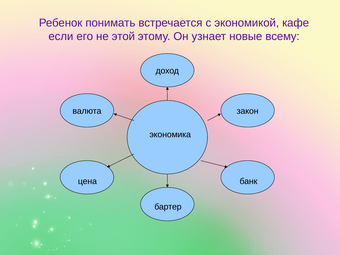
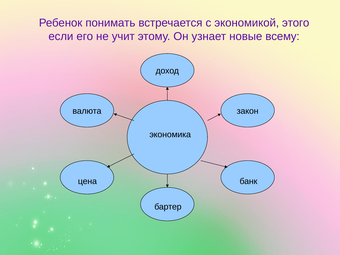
кафе: кафе -> этого (296, 23)
этой: этой -> учит (123, 36)
